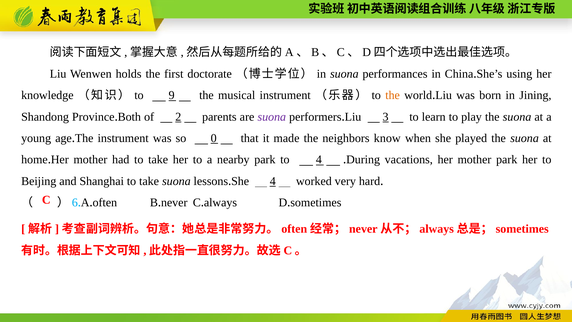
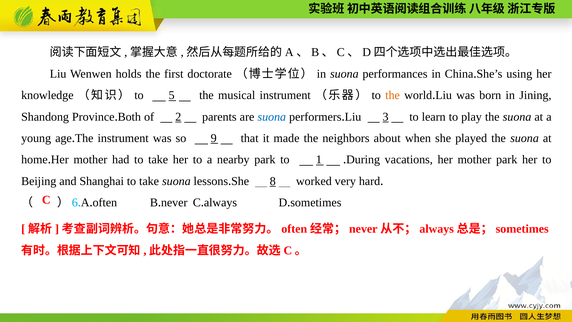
9: 9 -> 5 (172, 95)
suona colour: purple -> blue (272, 117)
0: 0 -> 9 (214, 138)
know: know -> about (387, 138)
to 4: 4 -> 1 (319, 160)
She 4: 4 -> 8 (273, 181)
